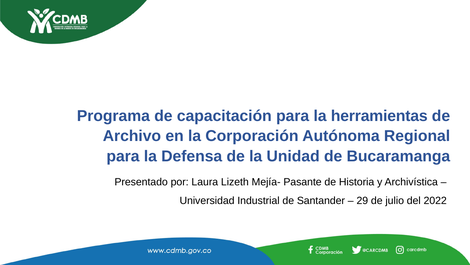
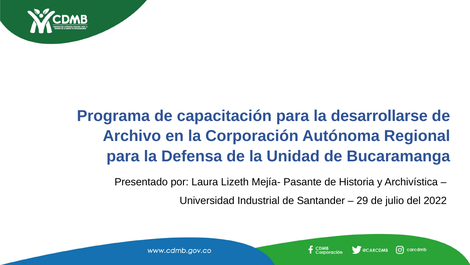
herramientas: herramientas -> desarrollarse (379, 116)
